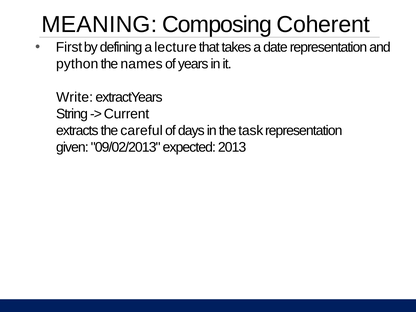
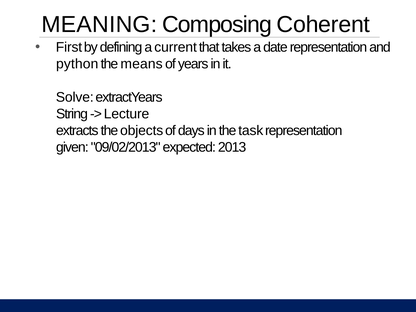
lecture: lecture -> current (176, 47)
names: names -> means (142, 64)
Write: Write -> Solve (75, 97)
Current: Current -> Lecture (127, 114)
careful: careful -> objects (142, 131)
